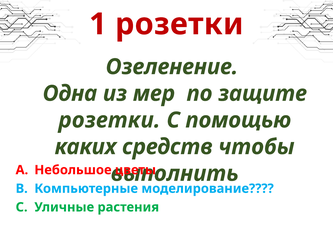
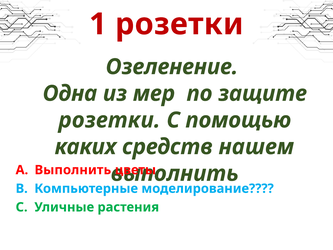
чтобы: чтобы -> нашем (256, 147)
Небольшое: Небольшое -> Выполнить (73, 170)
